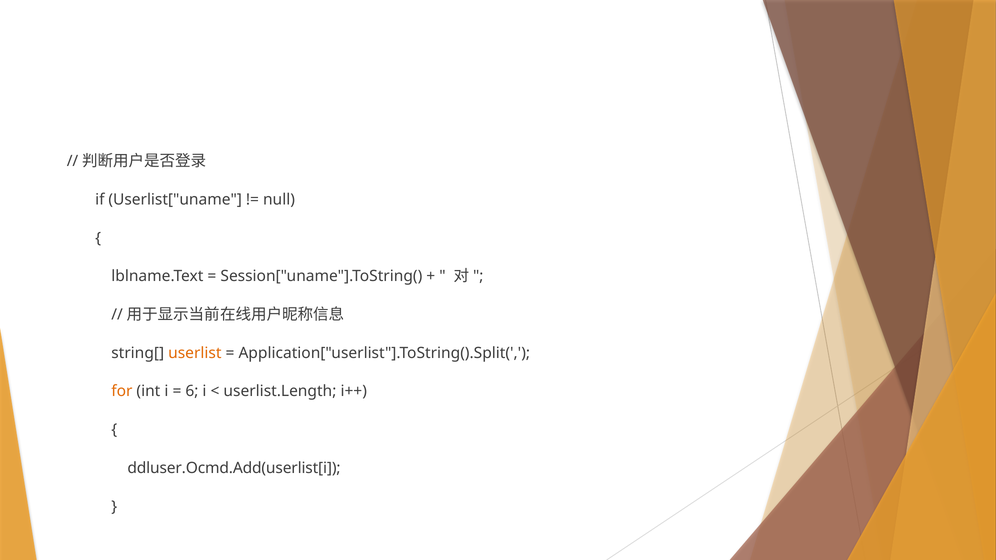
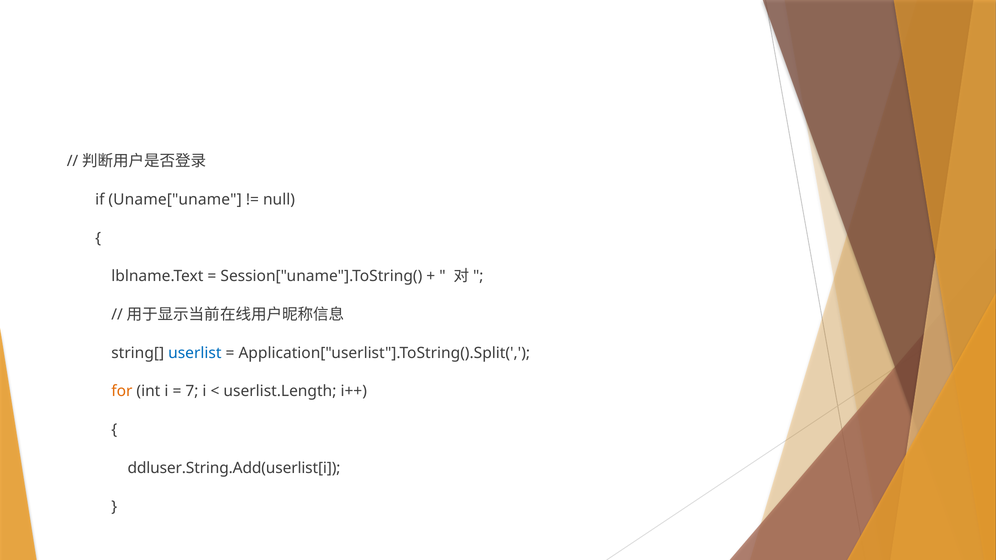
Userlist["uname: Userlist["uname -> Uname["uname (175, 200)
userlist colour: orange -> blue (195, 353)
6: 6 -> 7 (192, 392)
ddluser.Ocmd.Add(userlist[i: ddluser.Ocmd.Add(userlist[i -> ddluser.String.Add(userlist[i (234, 468)
